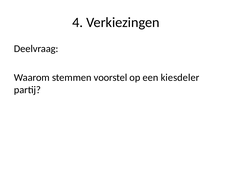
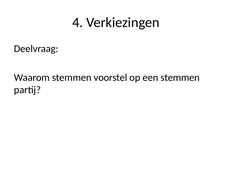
een kiesdeler: kiesdeler -> stemmen (180, 78)
